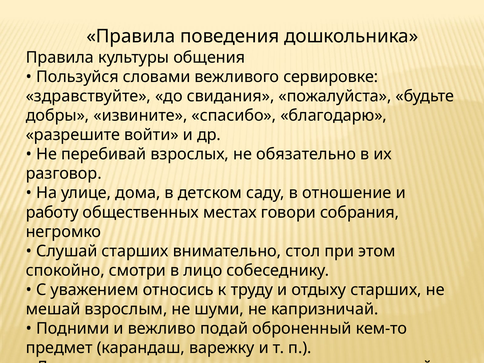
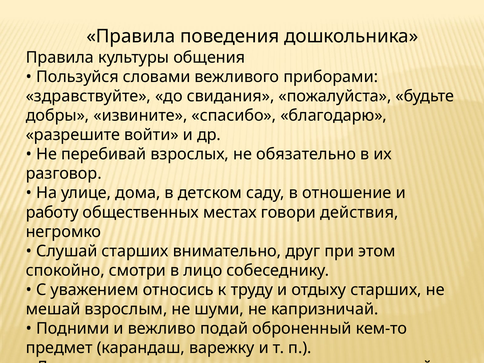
сервировке: сервировке -> приборами (331, 77)
собрания: собрания -> действия (359, 212)
стол: стол -> друг (303, 251)
